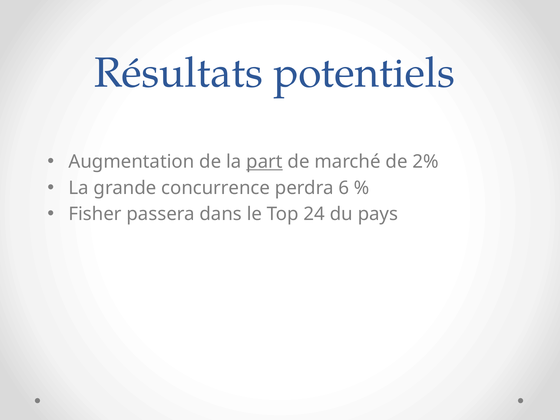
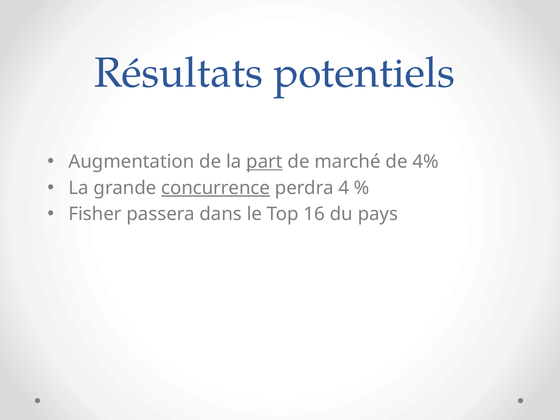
2%: 2% -> 4% (425, 162)
concurrence underline: none -> present (216, 188)
6: 6 -> 4 (344, 188)
24: 24 -> 16 (314, 214)
